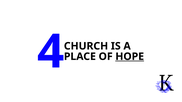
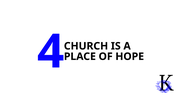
HOPE underline: present -> none (130, 57)
